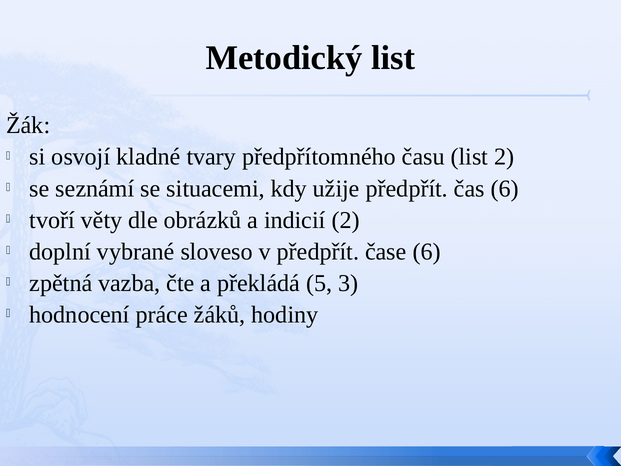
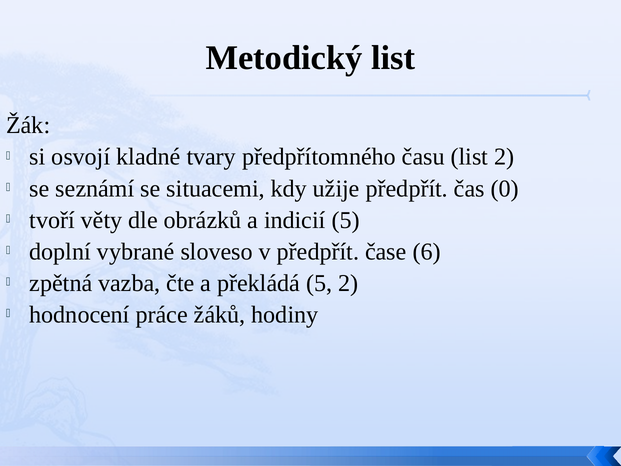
čas 6: 6 -> 0 (505, 188)
indicií 2: 2 -> 5 (346, 220)
5 3: 3 -> 2 (348, 283)
